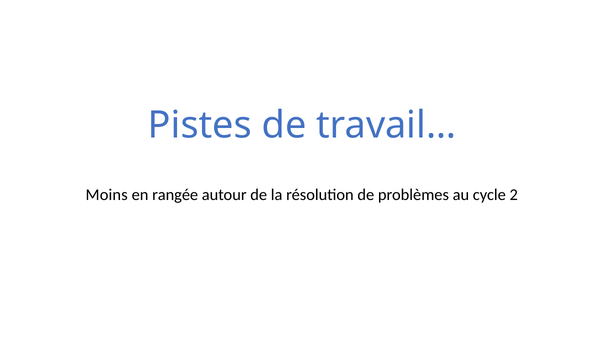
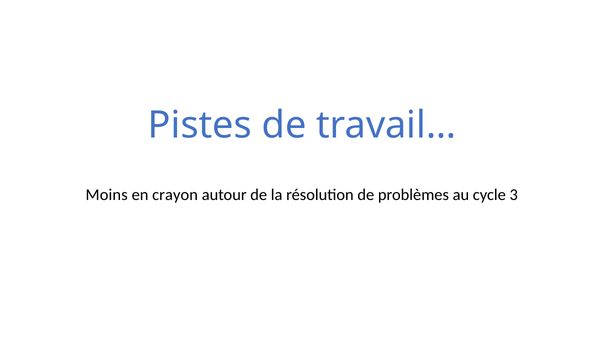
rangée: rangée -> crayon (175, 195)
2: 2 -> 3 (514, 195)
